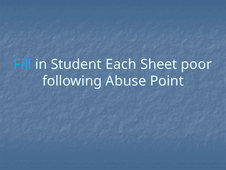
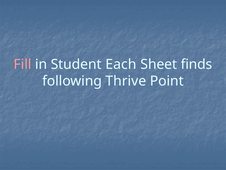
Fill colour: light blue -> pink (23, 64)
poor: poor -> finds (196, 64)
Abuse: Abuse -> Thrive (126, 81)
